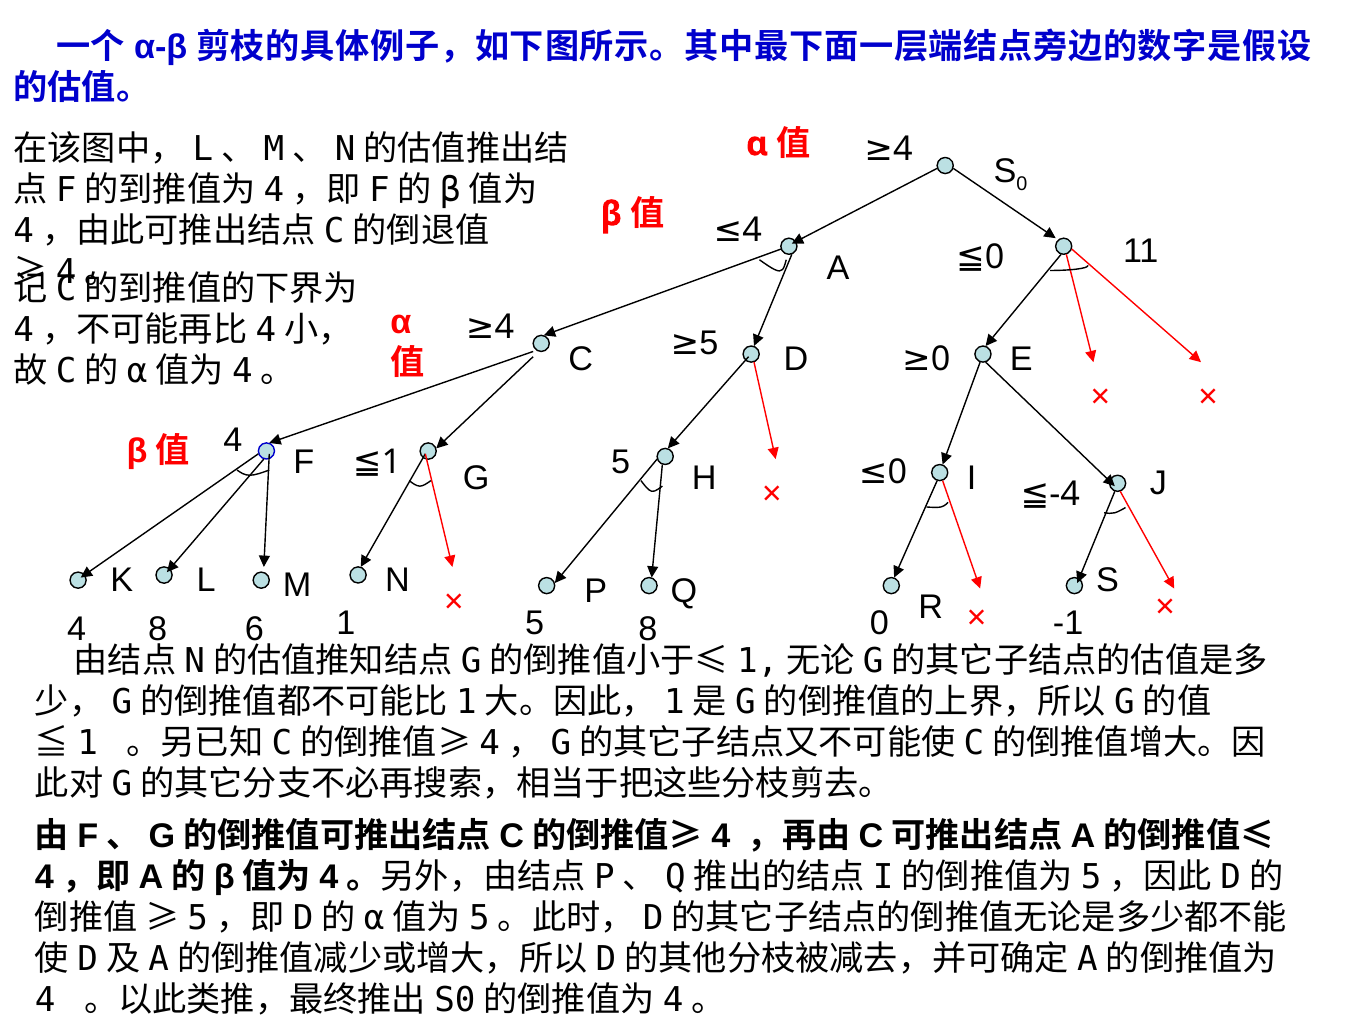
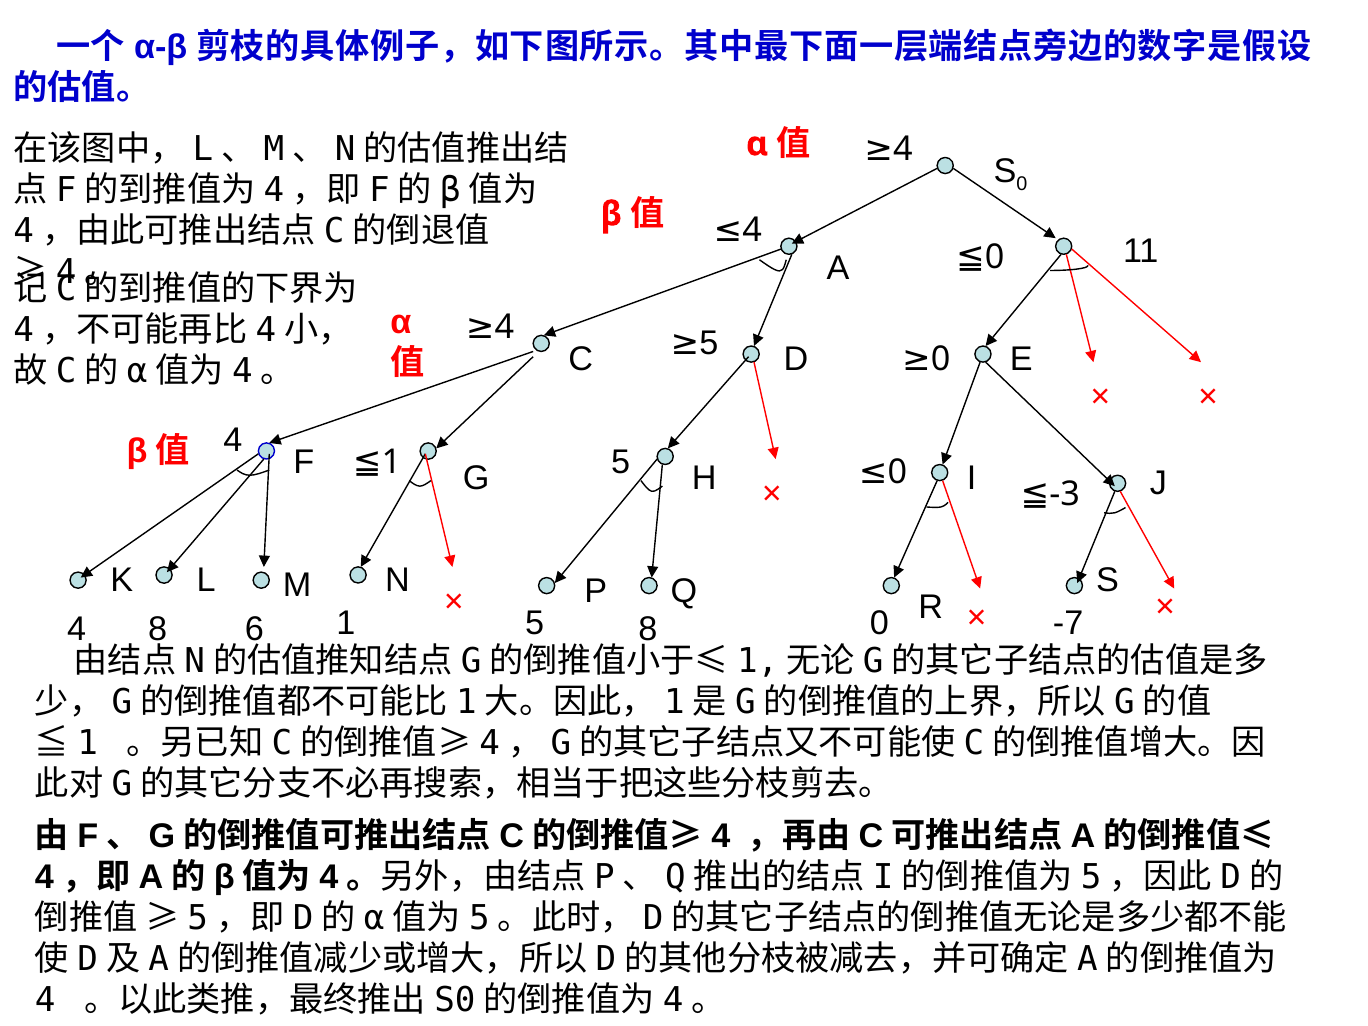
-4: -4 -> -3 (1065, 494)
-1: -1 -> -7 (1068, 623)
